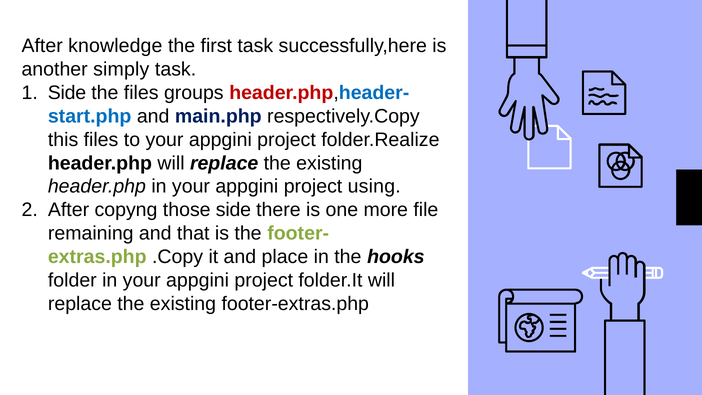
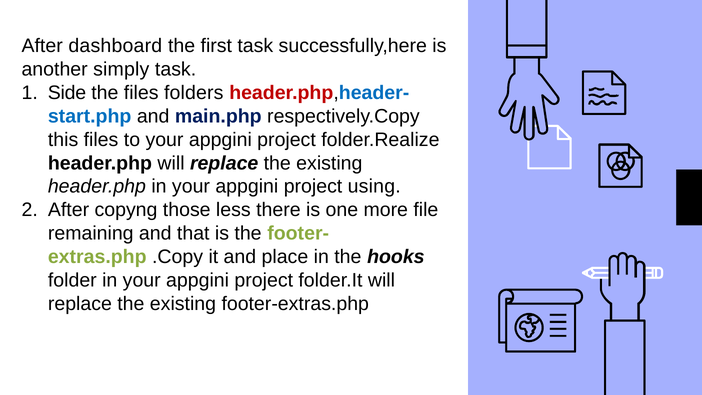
knowledge: knowledge -> dashboard (115, 46)
groups: groups -> folders (194, 93)
those side: side -> less (233, 210)
